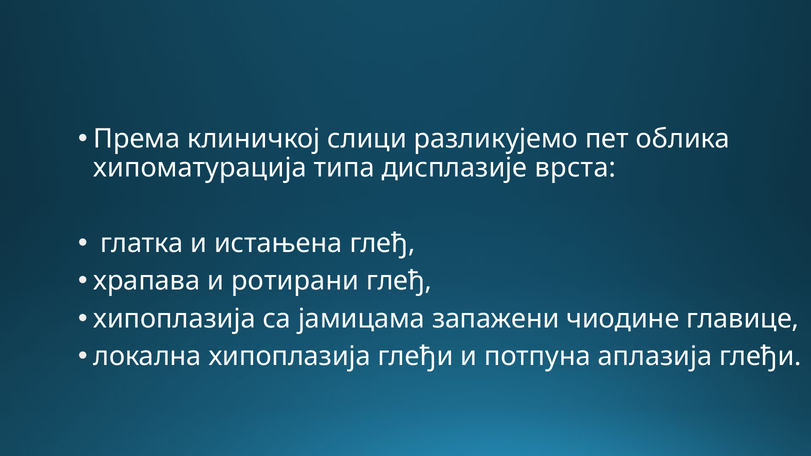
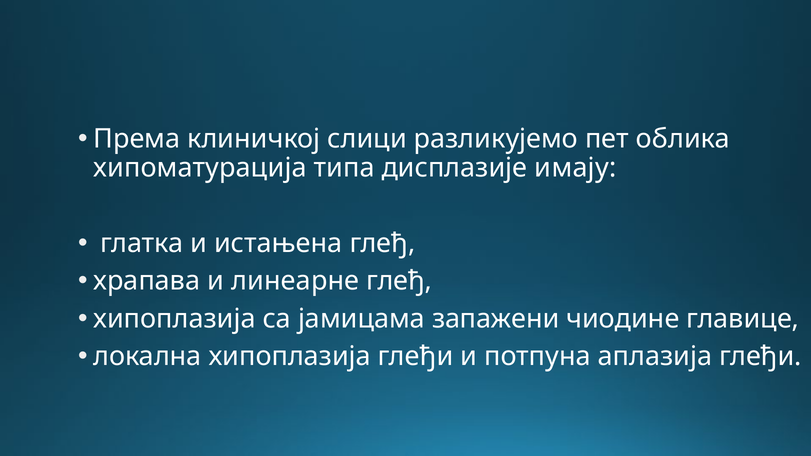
врста: врста -> имају (575, 168)
ротирани: ротирани -> линеарне (295, 281)
